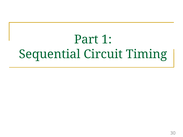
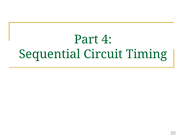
1: 1 -> 4 (107, 40)
